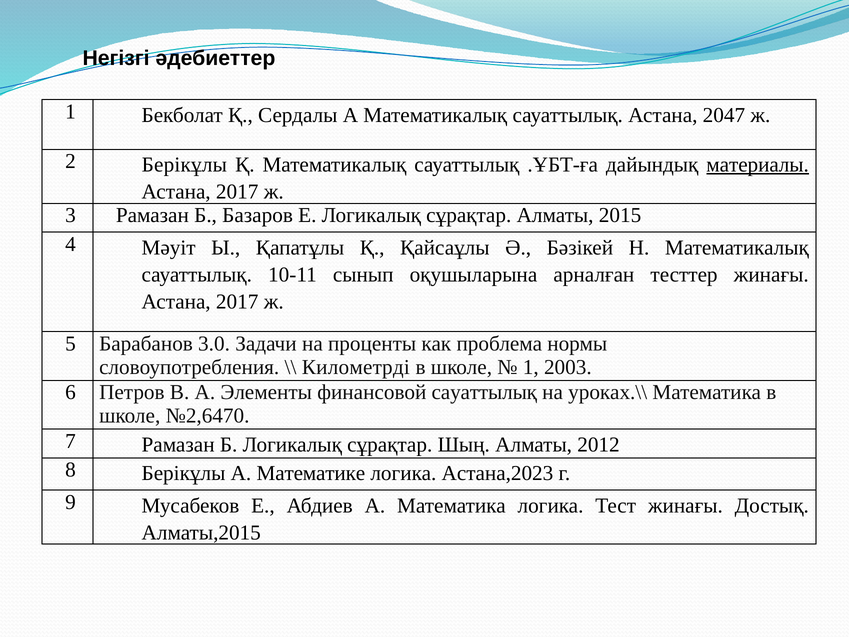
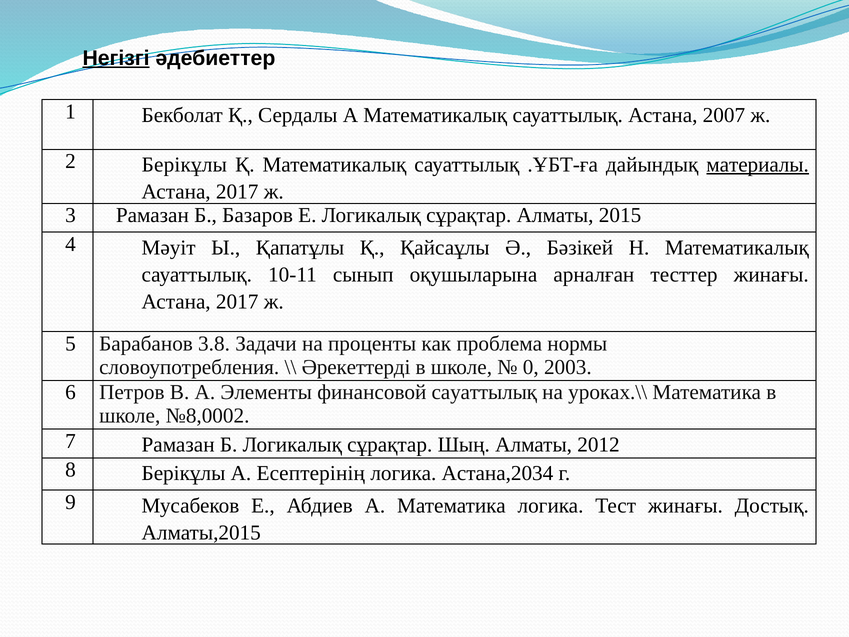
Негізгі underline: none -> present (116, 58)
2047: 2047 -> 2007 (724, 115)
3.0: 3.0 -> 3.8 (214, 343)
Километрді: Километрді -> Әрекеттерді (356, 367)
1: 1 -> 0 (531, 367)
№2,6470: №2,6470 -> №8,0002 (208, 416)
Математике: Математике -> Есептерінің (311, 473)
Астана,2023: Астана,2023 -> Астана,2034 (497, 473)
